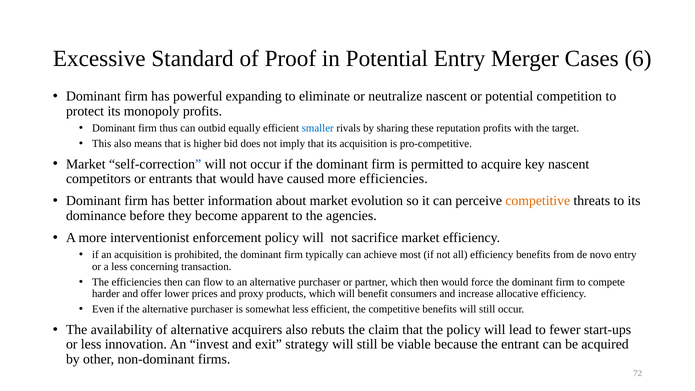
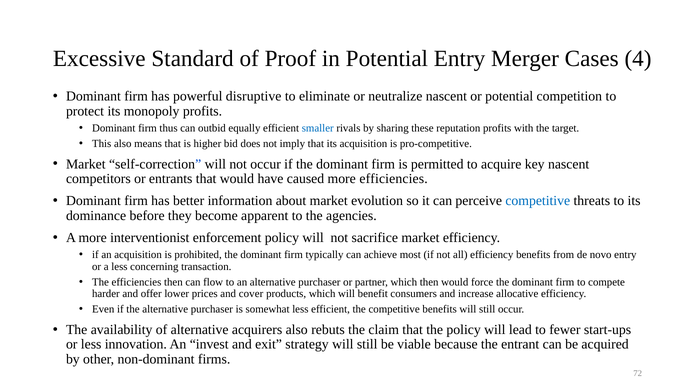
6: 6 -> 4 (638, 58)
expanding: expanding -> disruptive (254, 96)
competitive colour: orange -> blue (538, 201)
proxy: proxy -> cover (251, 294)
